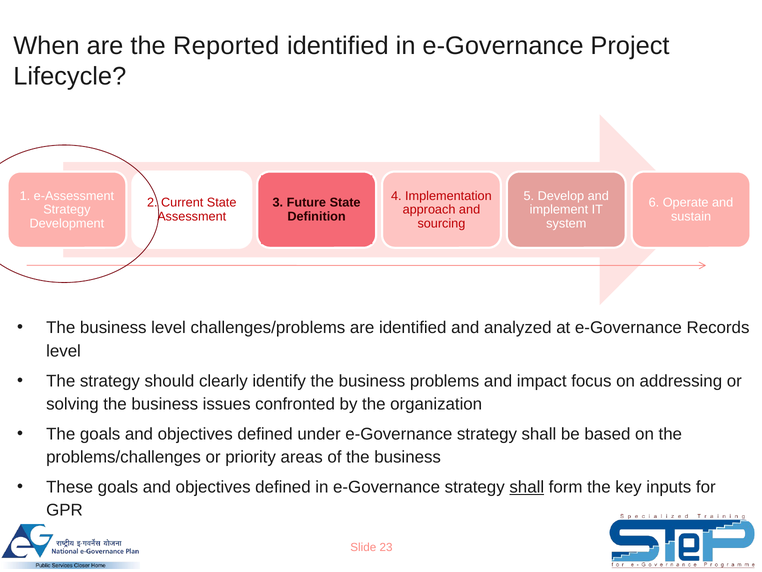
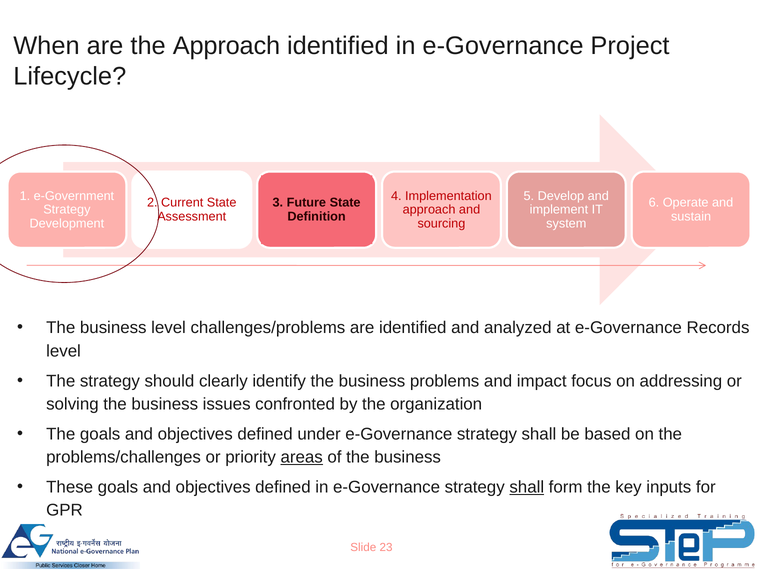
the Reported: Reported -> Approach (226, 46)
e-Assessment: e-Assessment -> e-Government (74, 196)
areas underline: none -> present (302, 457)
